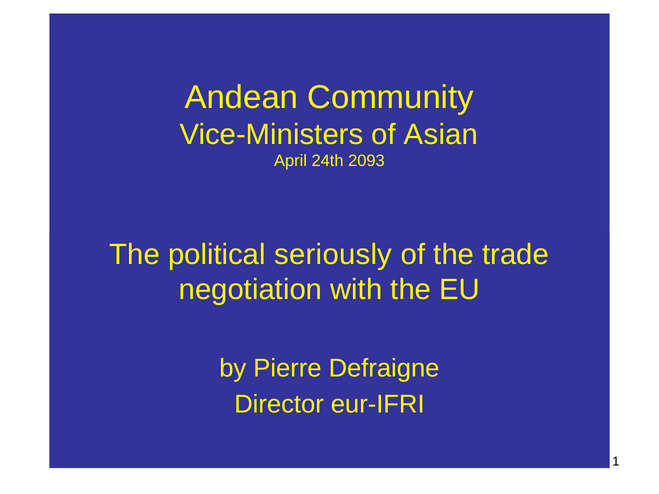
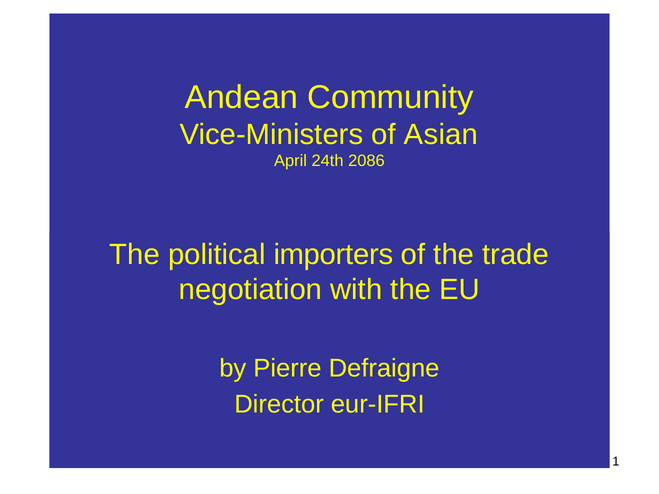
2093: 2093 -> 2086 (366, 161)
seriously: seriously -> importers (333, 254)
